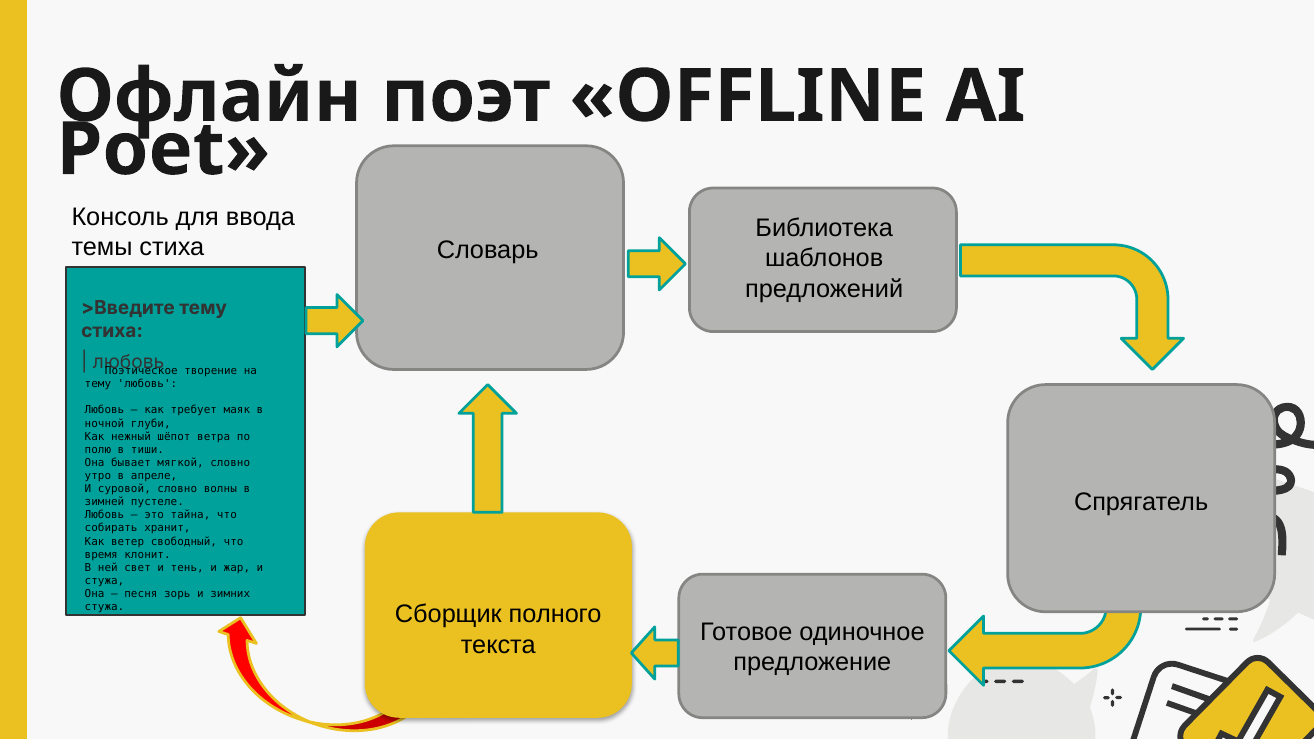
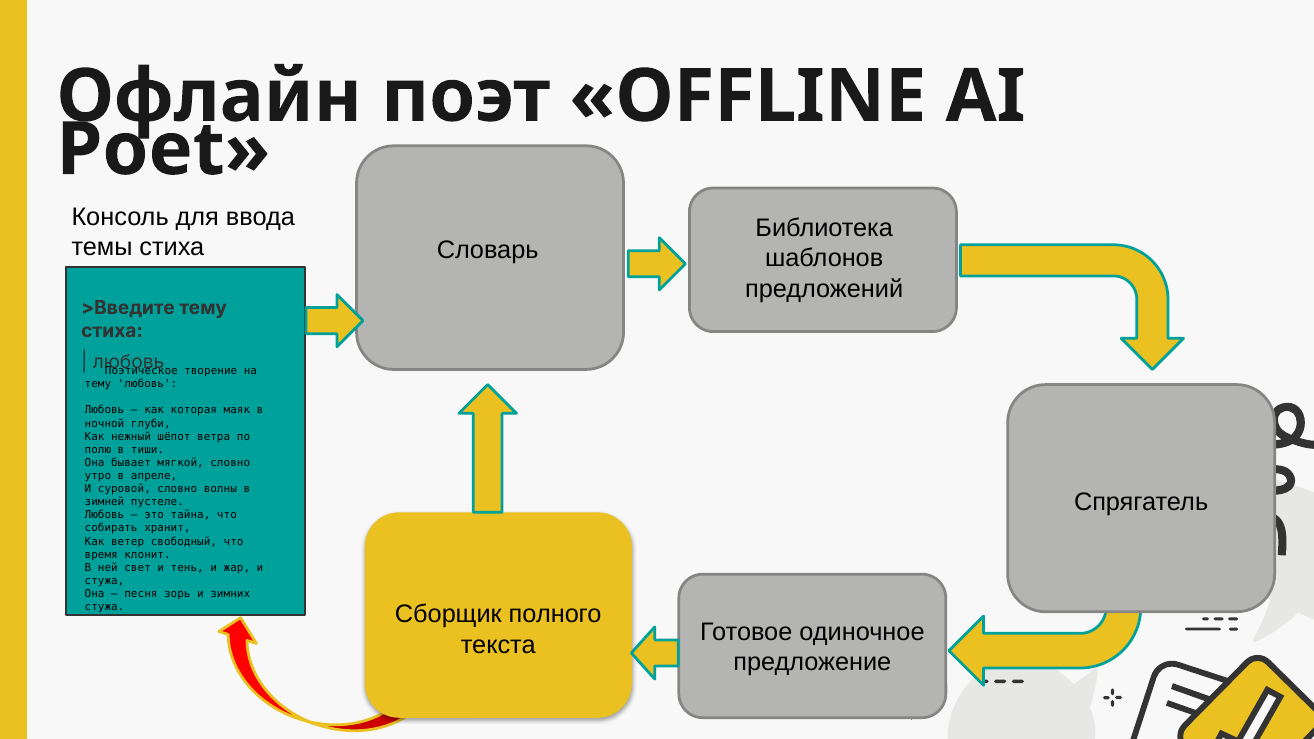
требует: требует -> которая (194, 410)
